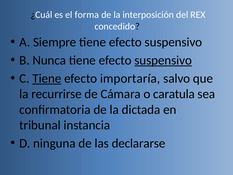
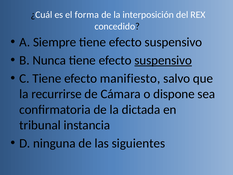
Tiene underline: present -> none (47, 78)
importaría: importaría -> manifiesto (130, 78)
caratula: caratula -> dispone (174, 94)
declararse: declararse -> siguientes (138, 143)
